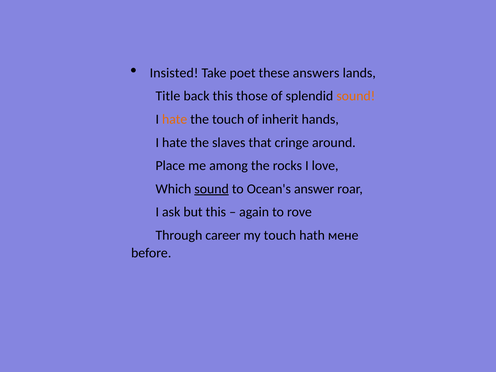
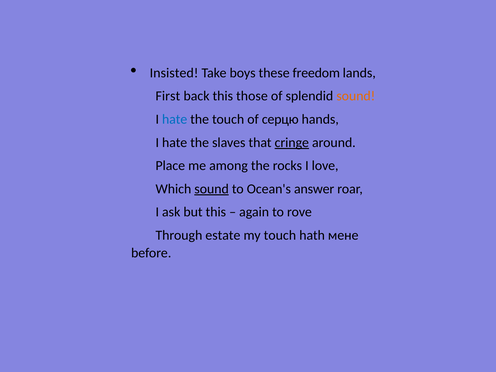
poet: poet -> boys (243, 73)
answers: answers -> freedom (316, 73)
Title: Title -> First (168, 96)
hate colour: orange -> blue (175, 119)
inherit: inherit -> серцю (280, 119)
cringe underline: none -> present (292, 142)
career: career -> estate (223, 235)
